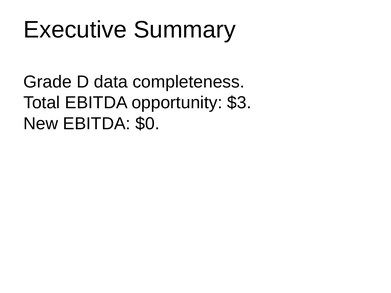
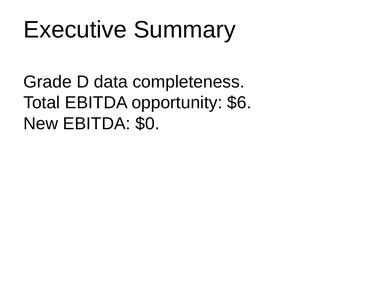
$3: $3 -> $6 (239, 103)
